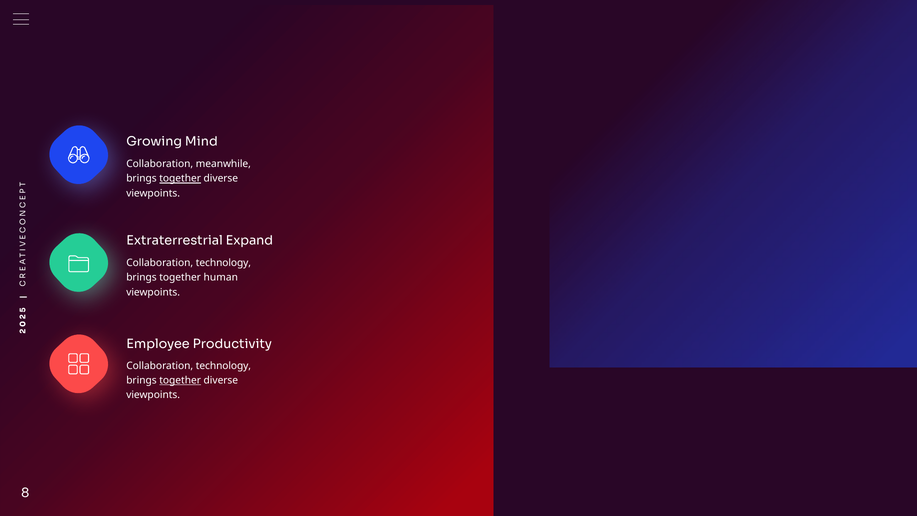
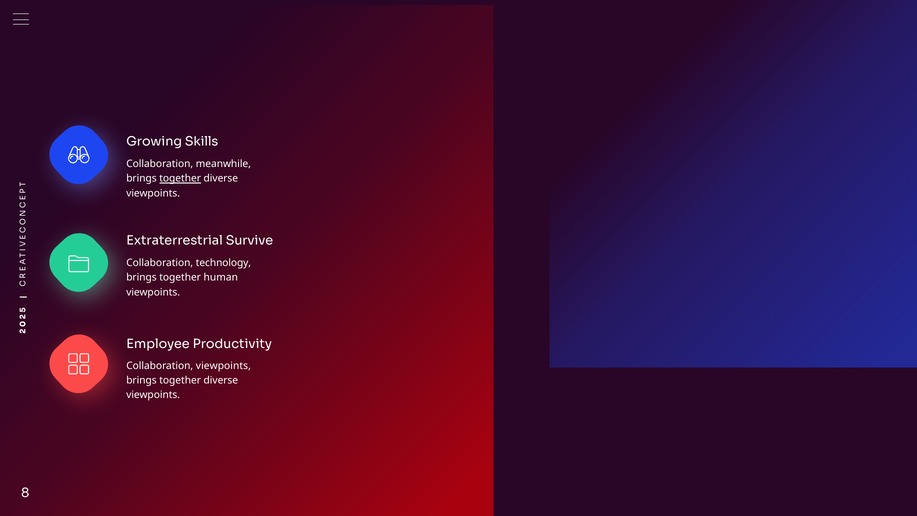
Mind: Mind -> Skills (202, 142)
Expand: Expand -> Survive (249, 240)
technology: technology -> viewpoints (223, 366)
together underline: present -> none (180, 380)
